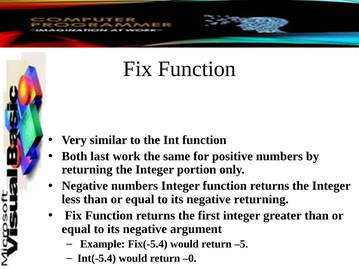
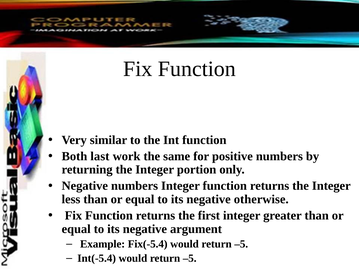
negative returning: returning -> otherwise (261, 199)
Int(-5.4 would return –0: –0 -> –5 (190, 258)
